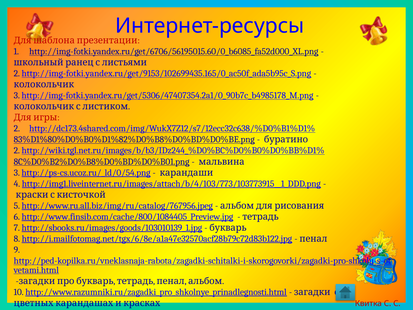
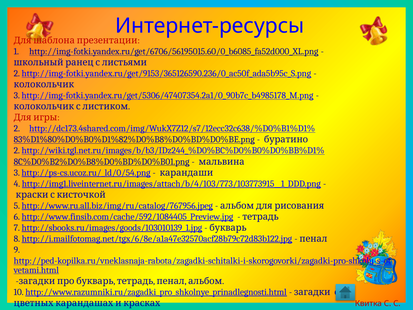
http://img-fotki.yandex.ru/get/9153/102699435.165/0_ac50f_ada5b95c_S.png: http://img-fotki.yandex.ru/get/9153/102699435.165/0_ac50f_ada5b95c_S.png -> http://img-fotki.yandex.ru/get/9153/365126590.236/0_ac50f_ada5b95c_S.png (166, 73)
http://www.finsib.com/cache/800/1084405_Preview.jpg: http://www.finsib.com/cache/800/1084405_Preview.jpg -> http://www.finsib.com/cache/592/1084405_Preview.jpg (127, 217)
